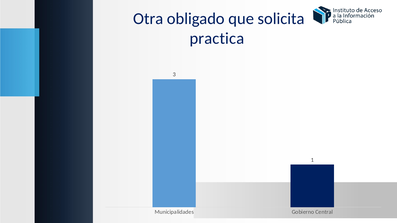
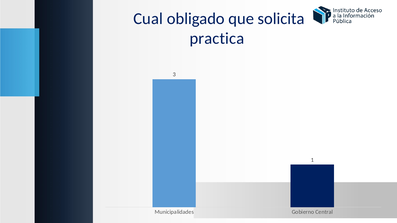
Otra: Otra -> Cual (148, 19)
